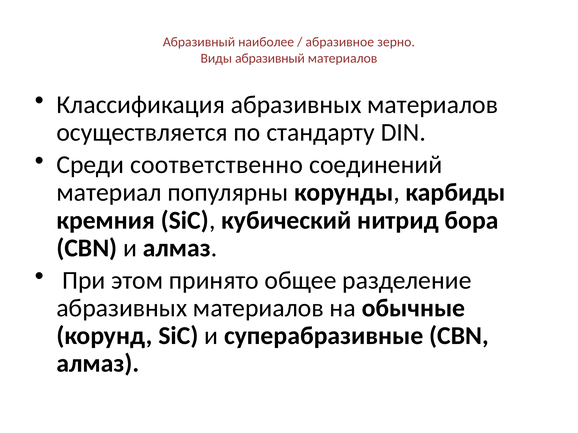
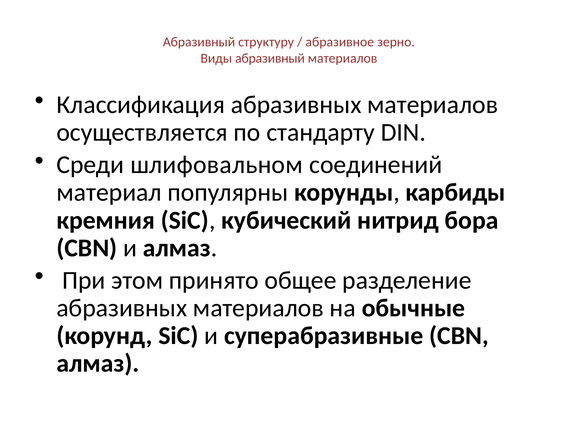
наиболее: наиболее -> структуру (266, 42)
соответственно: соответственно -> шлифовальном (217, 165)
